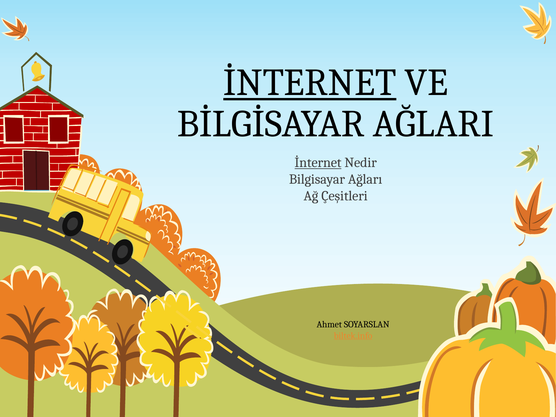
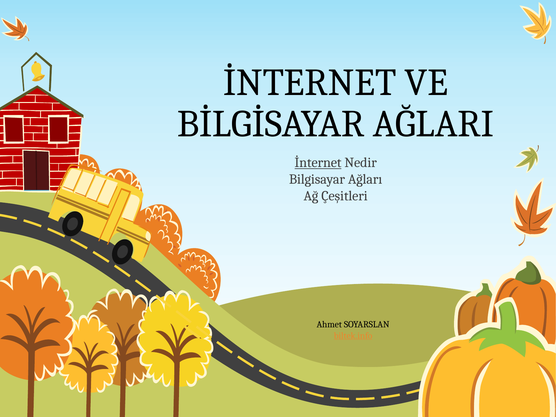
İNTERNET underline: present -> none (310, 83)
